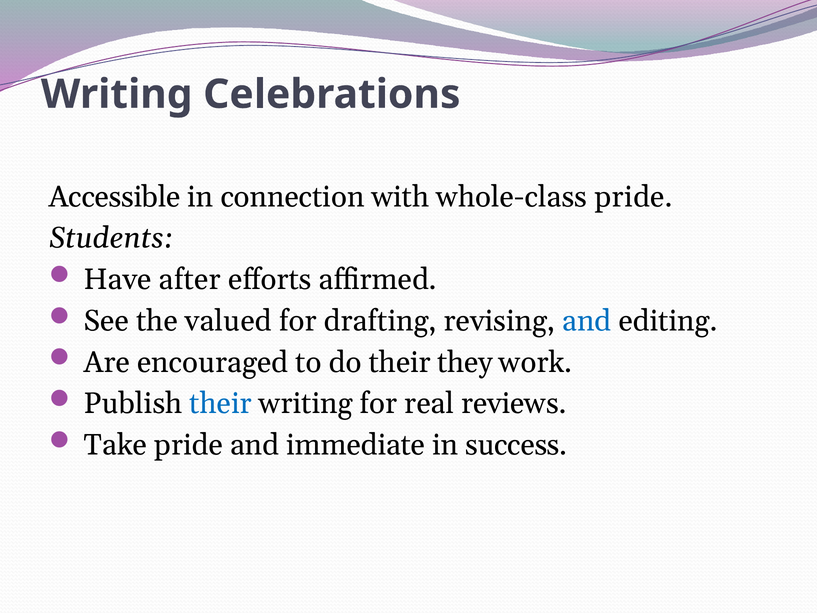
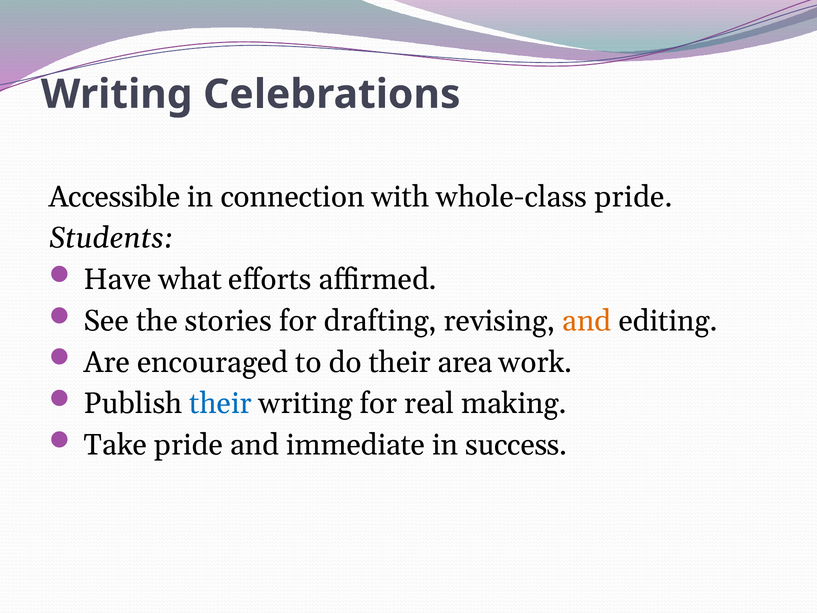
after: after -> what (190, 279)
valued: valued -> stories (228, 321)
and colour: blue -> orange (587, 321)
they: they -> area (465, 362)
reviews: reviews -> making (514, 404)
